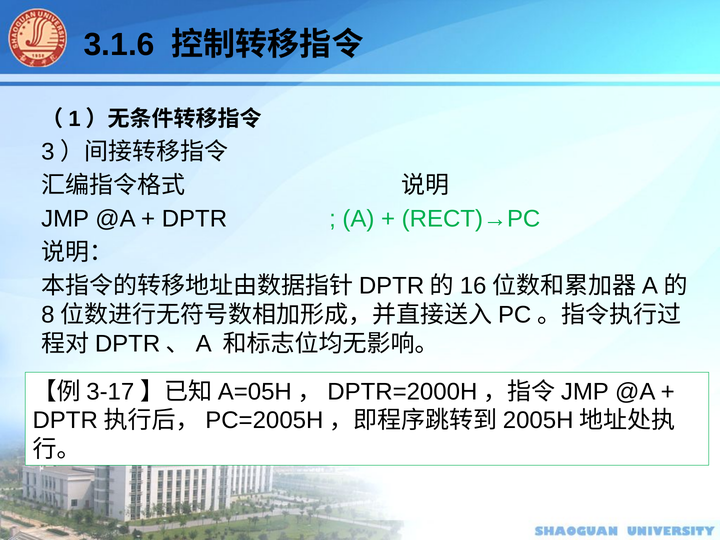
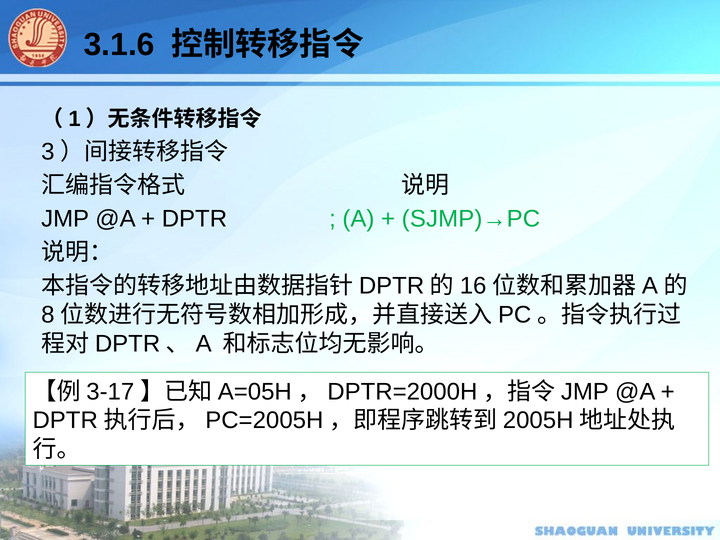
RECT)→PC: RECT)→PC -> SJMP)→PC (471, 219)
